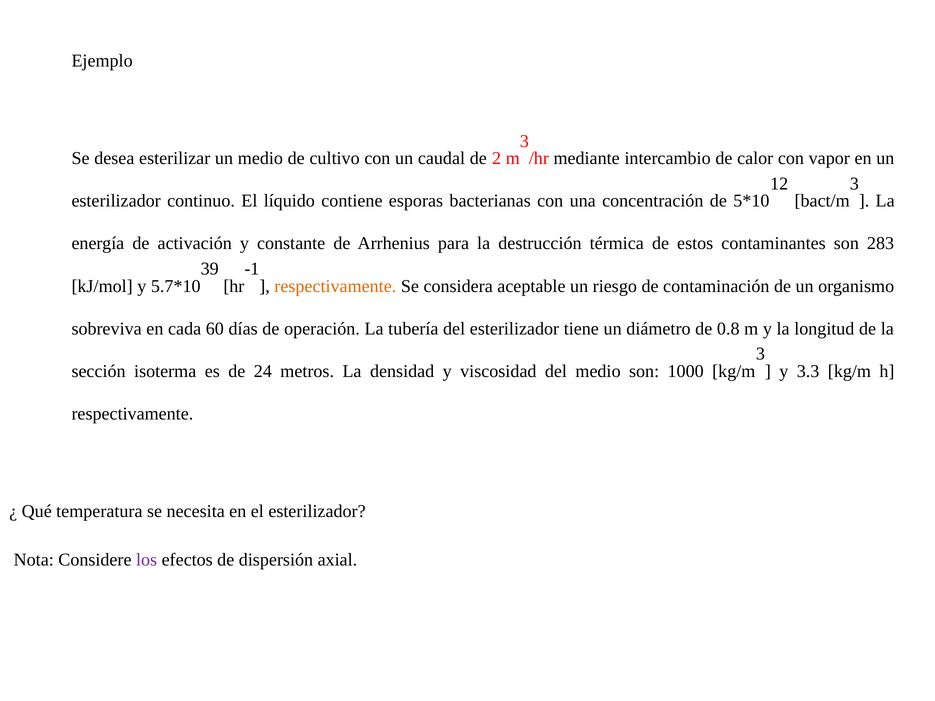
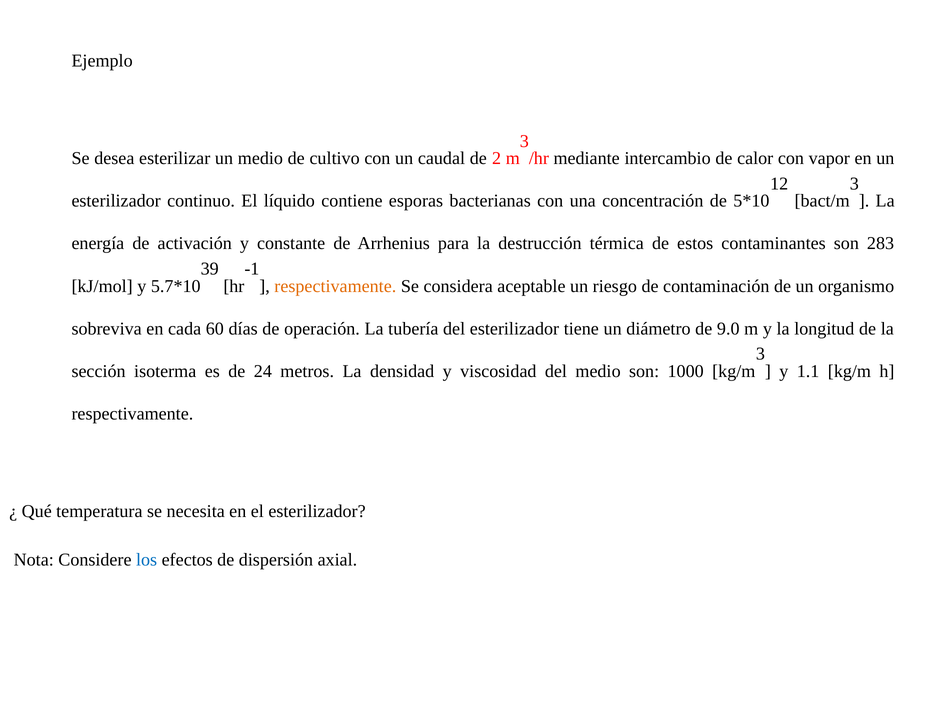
0.8: 0.8 -> 9.0 (728, 329)
3.3: 3.3 -> 1.1 (808, 371)
los colour: purple -> blue (147, 560)
